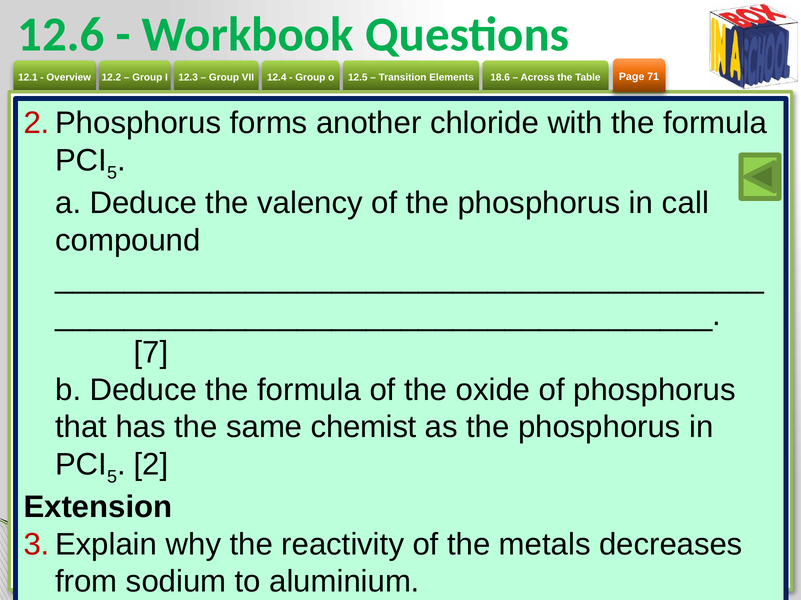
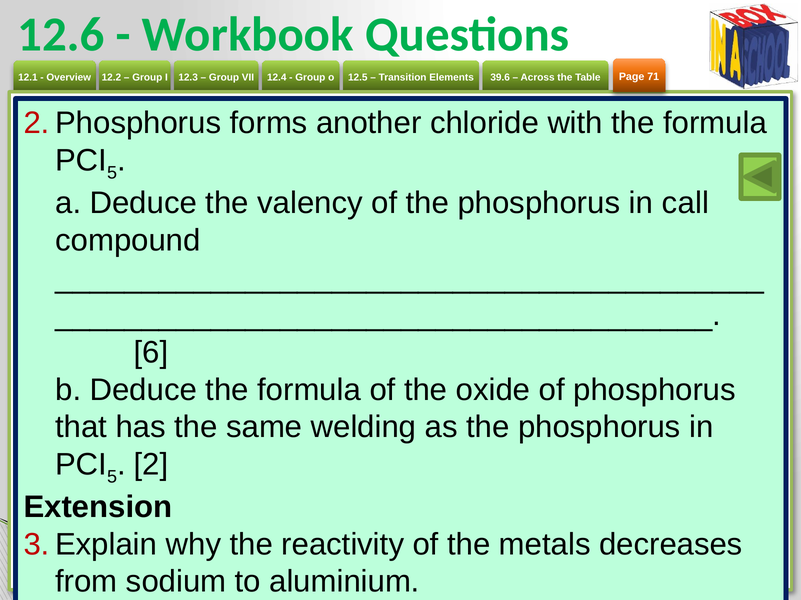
18.6: 18.6 -> 39.6 (500, 78)
7: 7 -> 6 (151, 353)
chemist: chemist -> welding (364, 428)
